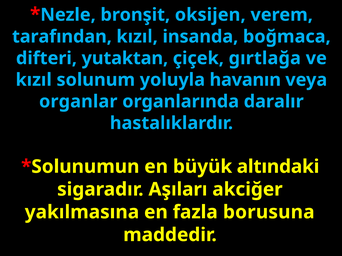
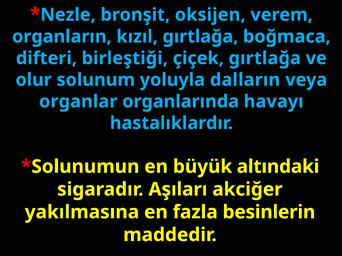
tarafından: tarafından -> organların (62, 37)
kızıl insanda: insanda -> gırtlağa (200, 37)
yutaktan: yutaktan -> birleştiği (125, 58)
kızıl: kızıl -> olur (34, 80)
havanın: havanın -> dalların (245, 80)
daralır: daralır -> havayı (274, 102)
borusuna: borusuna -> besinlerin (269, 213)
